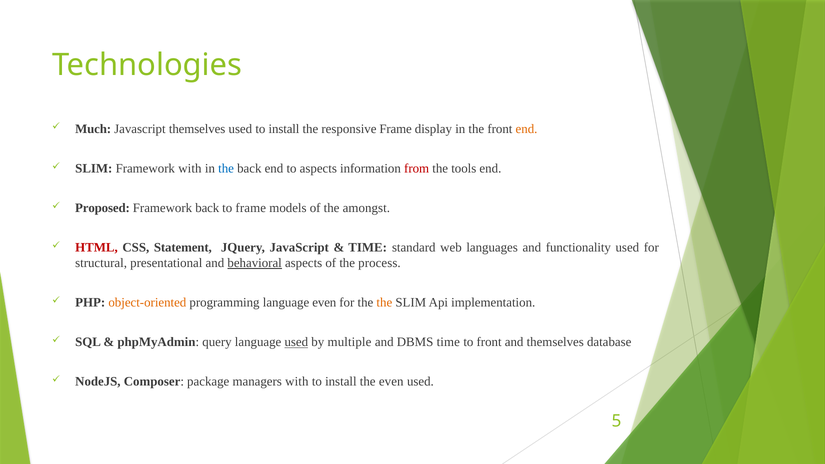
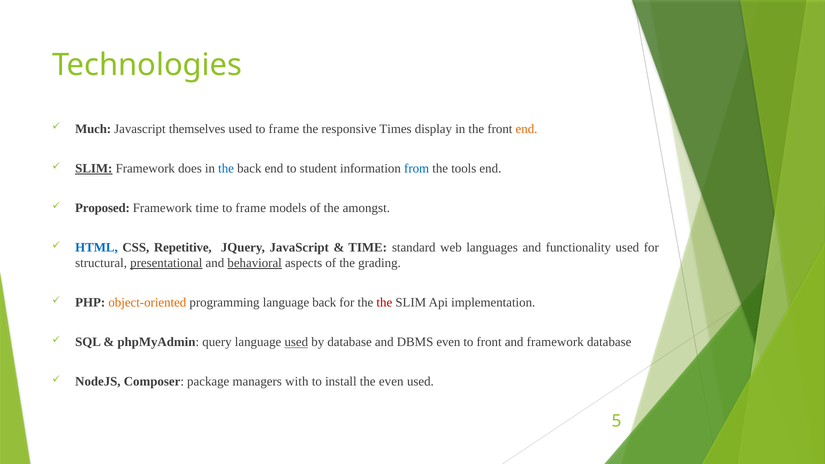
used to install: install -> frame (284, 129)
responsive Frame: Frame -> Times (396, 129)
SLIM underline: none -> present (94, 169)
Framework with: with -> does (190, 169)
to aspects: aspects -> student (318, 169)
from colour: red -> blue (417, 169)
Framework back: back -> time (207, 208)
HTML colour: red -> blue (96, 248)
Statement: Statement -> Repetitive (183, 248)
presentational underline: none -> present (166, 263)
process: process -> grading (380, 263)
language even: even -> back (324, 303)
the colour: orange -> red (384, 303)
by multiple: multiple -> database (350, 342)
DBMS time: time -> even (448, 342)
and themselves: themselves -> framework (555, 342)
